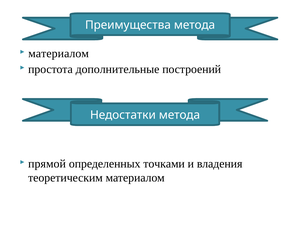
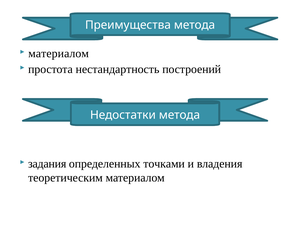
дополнительные: дополнительные -> нестандартность (118, 69)
прямой: прямой -> задания (47, 164)
